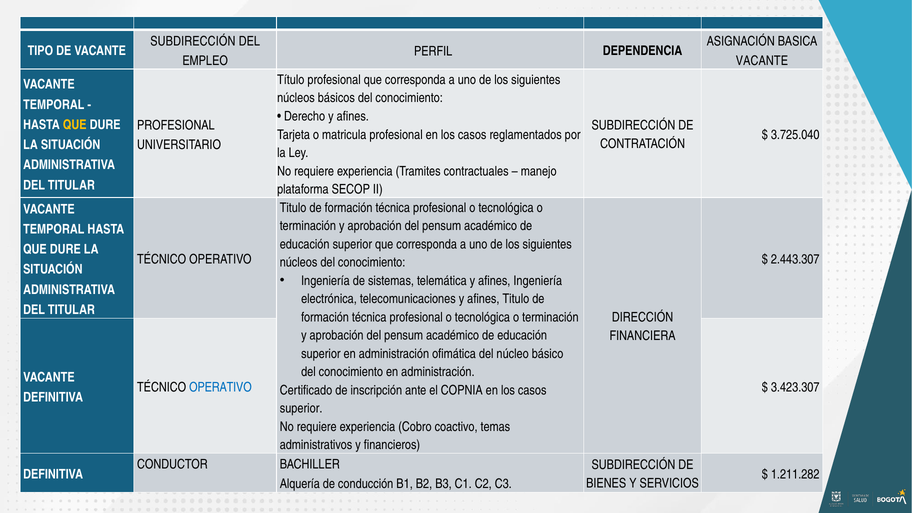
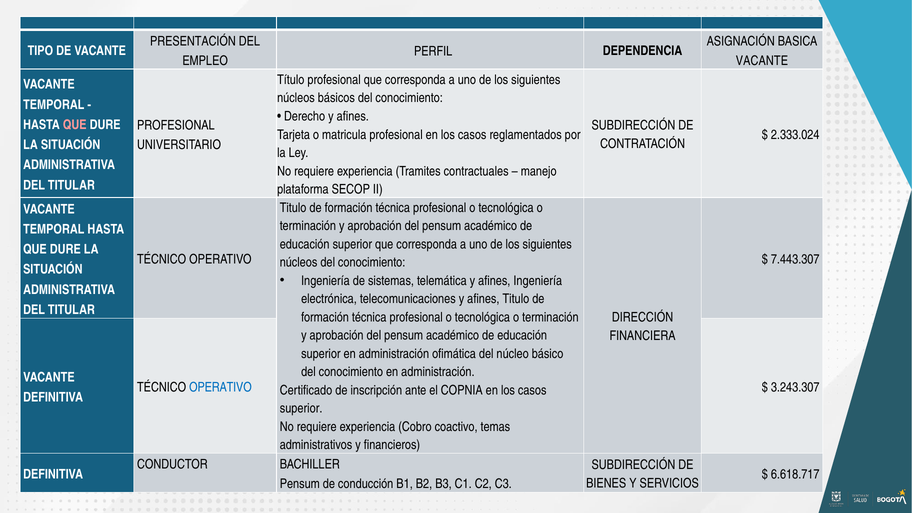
SUBDIRECCIÓN: SUBDIRECCIÓN -> PRESENTACIÓN (193, 41)
QUE colour: yellow -> pink (75, 125)
3.725.040: 3.725.040 -> 2.333.024 (795, 135)
2.443.307: 2.443.307 -> 7.443.307 (795, 260)
3.423.307: 3.423.307 -> 3.243.307 (795, 387)
1.211.282: 1.211.282 -> 6.618.717 (795, 474)
Alquería: Alquería -> Pensum (300, 484)
